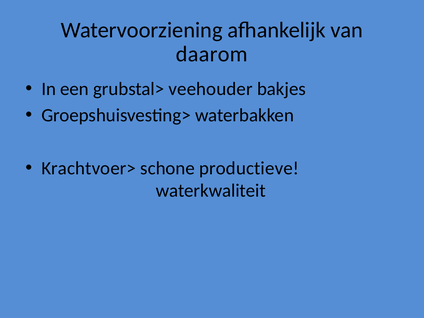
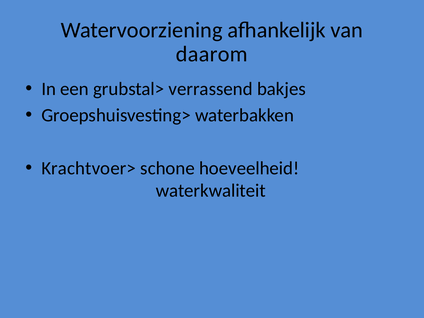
veehouder: veehouder -> verrassend (211, 89)
productieve: productieve -> hoeveelheid (249, 168)
